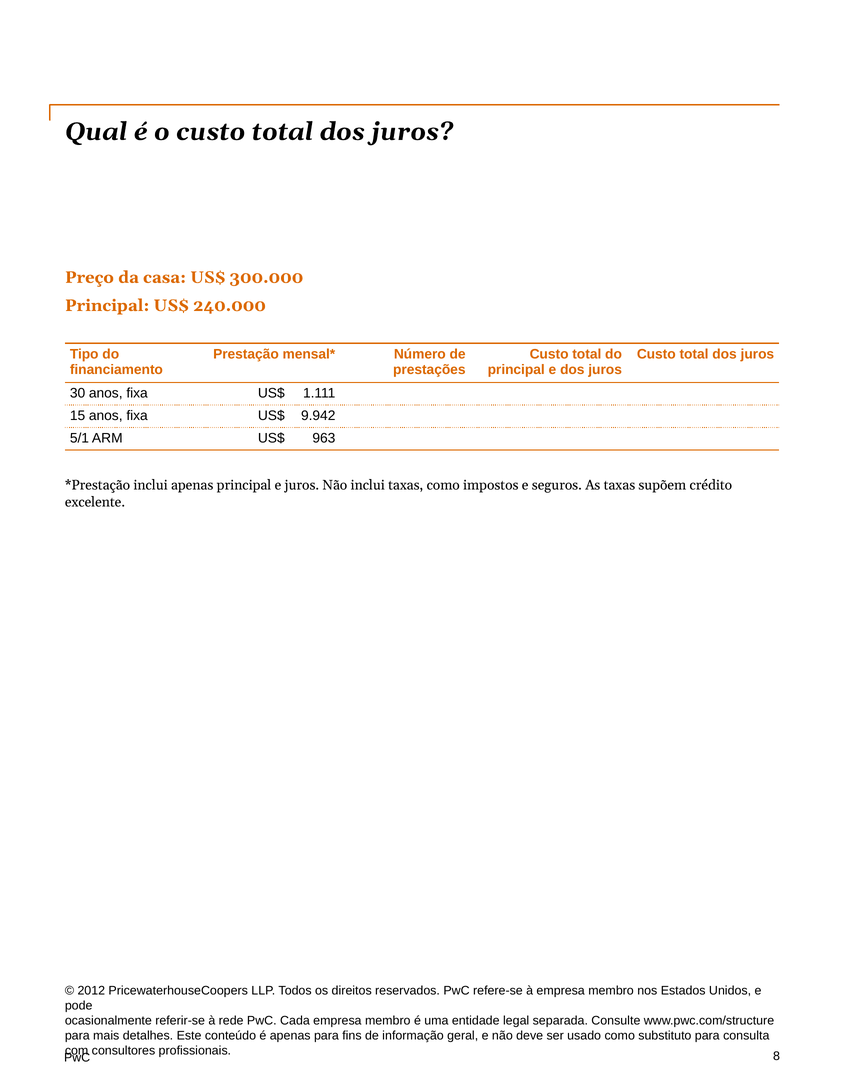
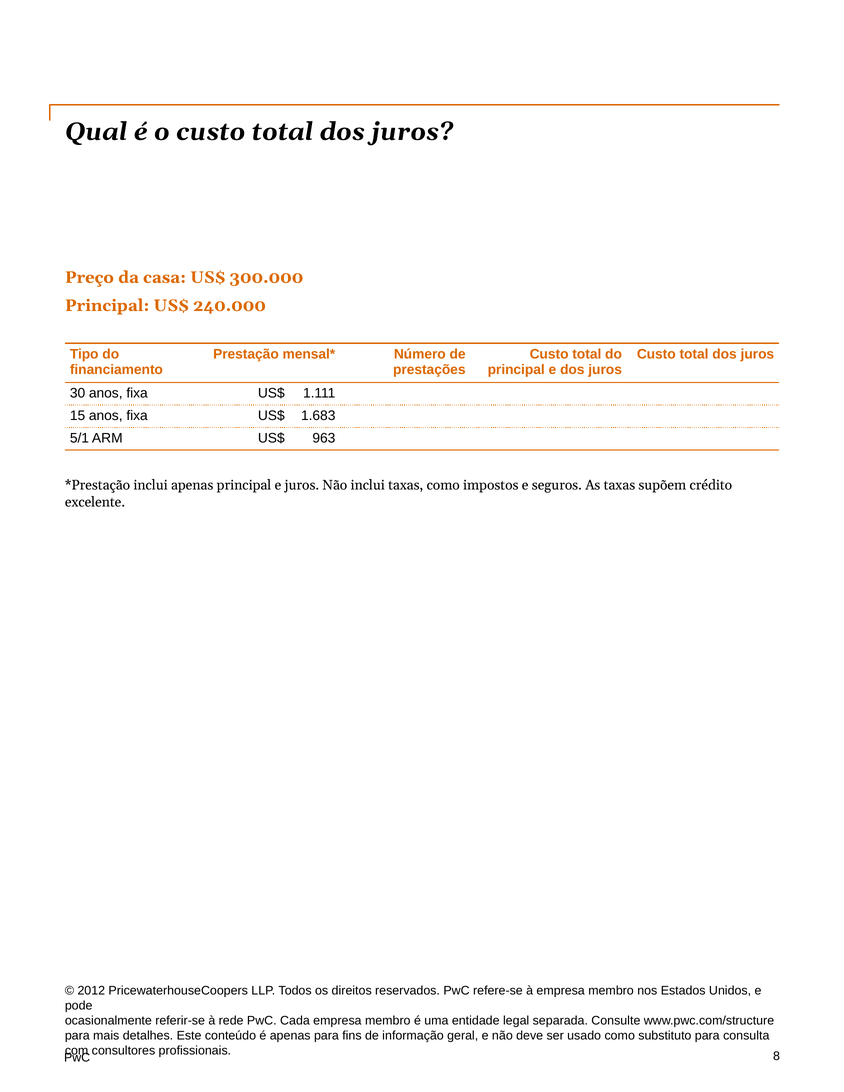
9.942: 9.942 -> 1.683 (318, 416)
